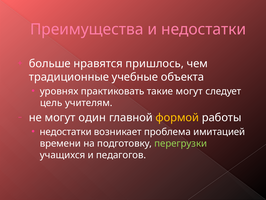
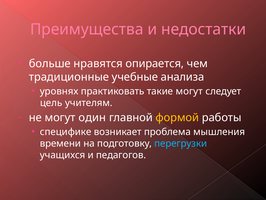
пришлось: пришлось -> опирается (155, 64)
объекта: объекта -> анализа (182, 77)
недостатки: недостатки -> специфике (66, 132)
имитацией: имитацией -> мышления (219, 132)
перегрузки colour: light green -> light blue (181, 143)
